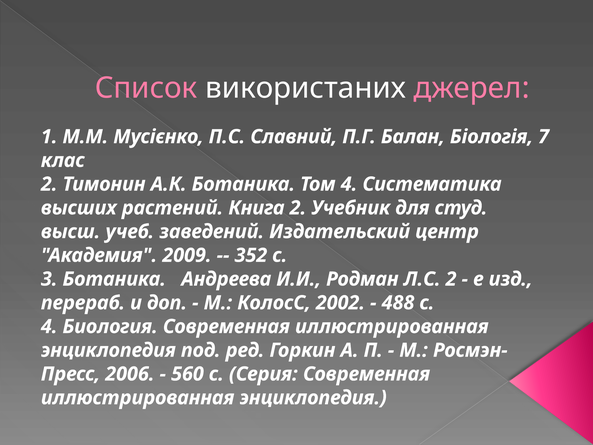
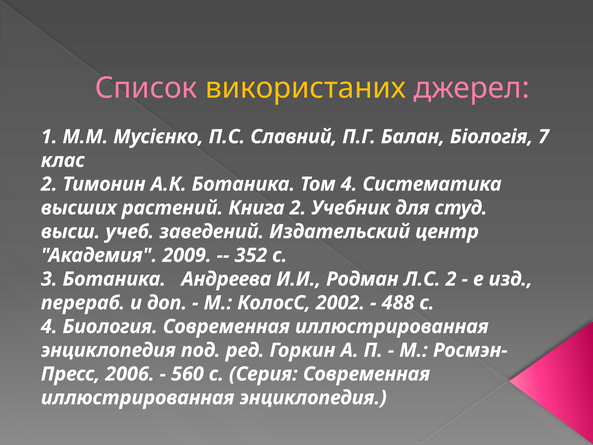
використаних colour: white -> yellow (306, 88)
